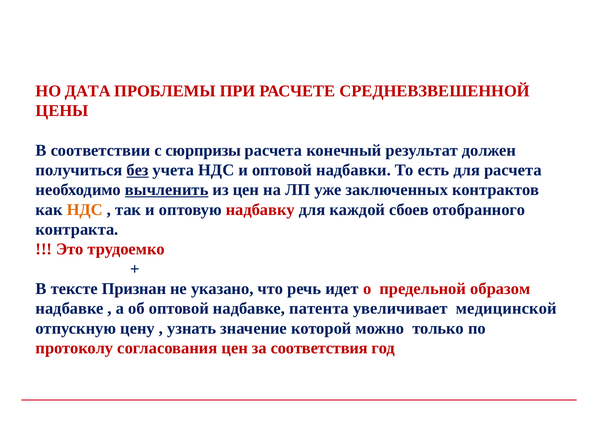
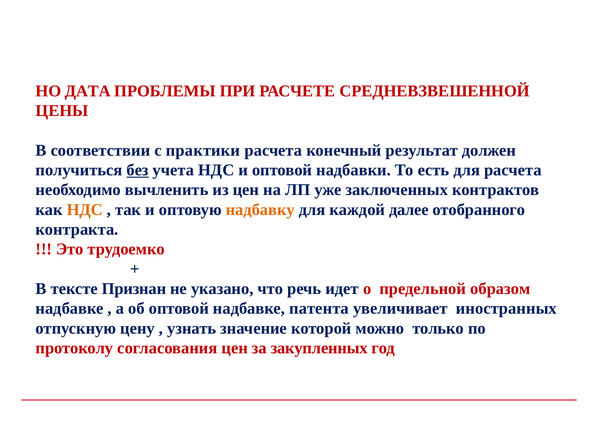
сюрпризы: сюрпризы -> практики (203, 150)
вычленить underline: present -> none (167, 190)
надбавку colour: red -> orange (260, 210)
сбоев: сбоев -> далее (409, 210)
медицинской: медицинской -> иностранных (506, 308)
соответствия: соответствия -> закупленных (319, 348)
